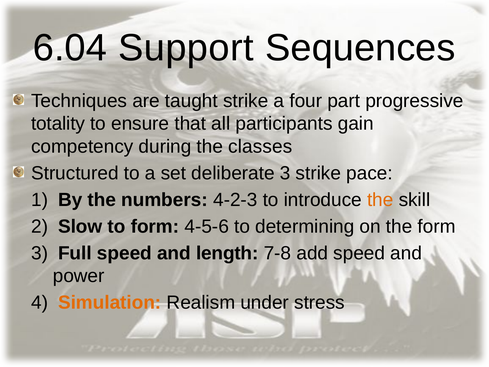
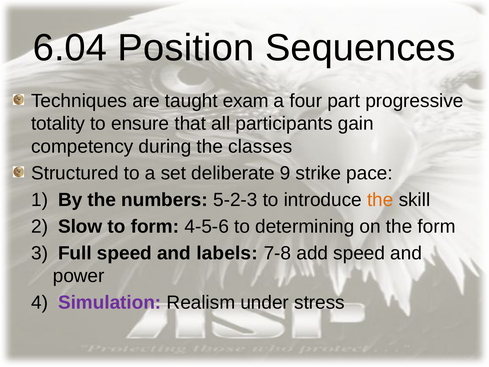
Support: Support -> Position (186, 48)
taught strike: strike -> exam (246, 101)
deliberate 3: 3 -> 9 (285, 173)
4-2-3: 4-2-3 -> 5-2-3 (235, 200)
length: length -> labels (227, 253)
Simulation colour: orange -> purple (110, 302)
